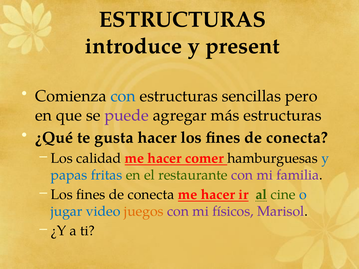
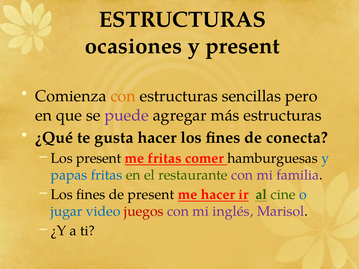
introduce: introduce -> ocasiones (133, 46)
con colour: blue -> orange (123, 96)
Los calidad: calidad -> present (99, 158)
hacer: hacer -> fritas (165, 158)
conecta: conecta -> present (151, 195)
juegos colour: orange -> red (144, 211)
físicos: físicos -> inglés (233, 211)
